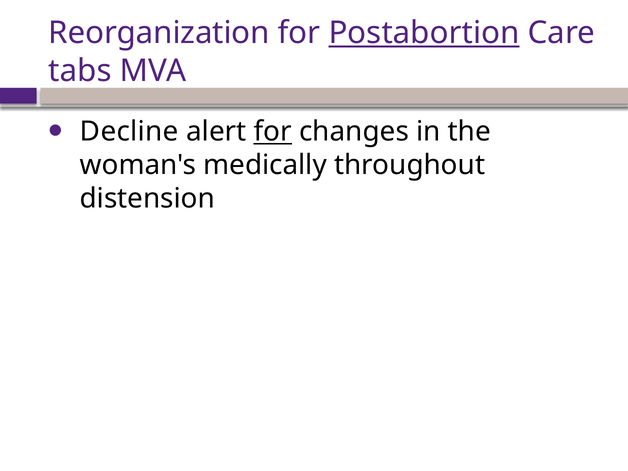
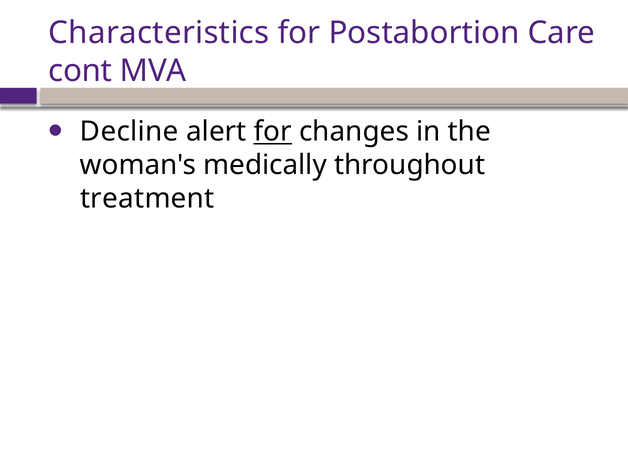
Reorganization: Reorganization -> Characteristics (159, 33)
Postabortion underline: present -> none (424, 33)
tabs: tabs -> cont (80, 71)
distension: distension -> treatment (147, 199)
